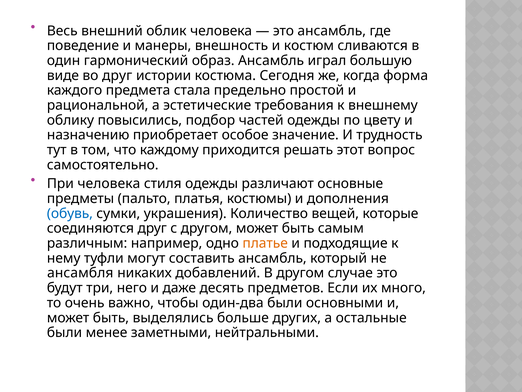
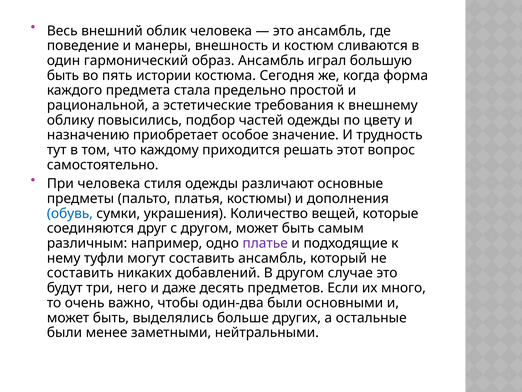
виде: виде -> быть (63, 75)
во друг: друг -> пять (117, 75)
платье colour: orange -> purple (265, 243)
ансамбля: ансамбля -> составить (80, 273)
